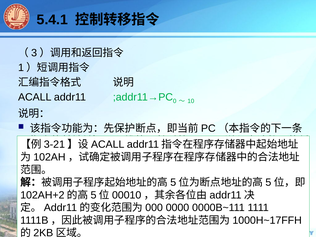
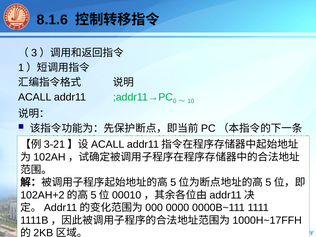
5.4.1: 5.4.1 -> 8.1.6 (52, 20)
